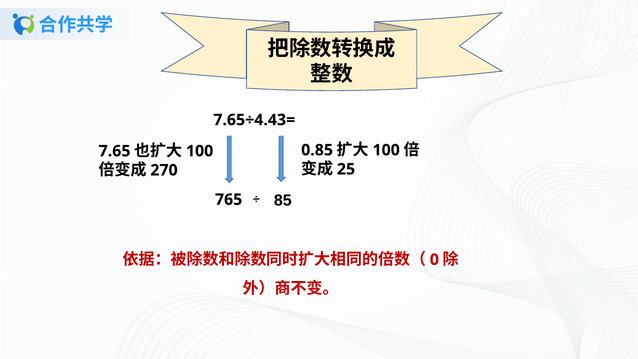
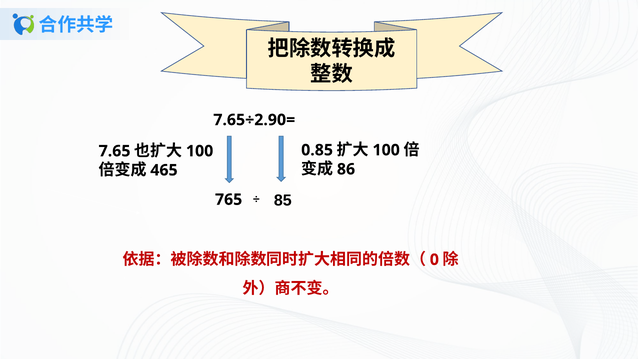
7.65÷4.43=: 7.65÷4.43= -> 7.65÷2.90= (254, 120)
25: 25 -> 86 (346, 169)
270: 270 -> 465 (164, 170)
